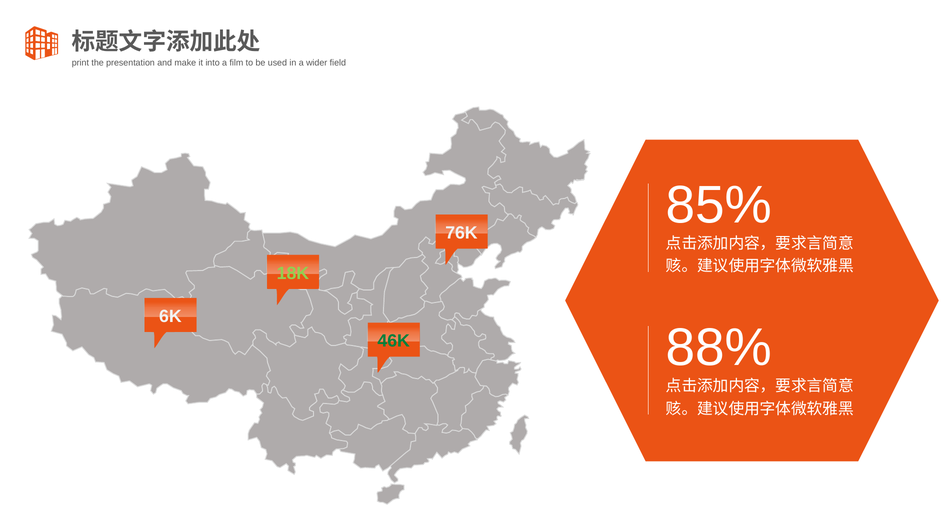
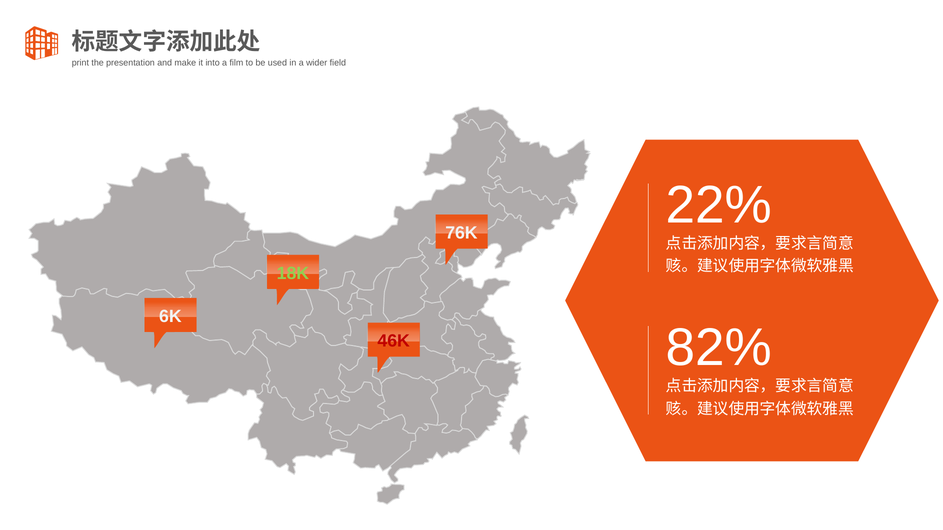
85%: 85% -> 22% (719, 205)
88%: 88% -> 82% (719, 348)
46K colour: green -> red (394, 341)
